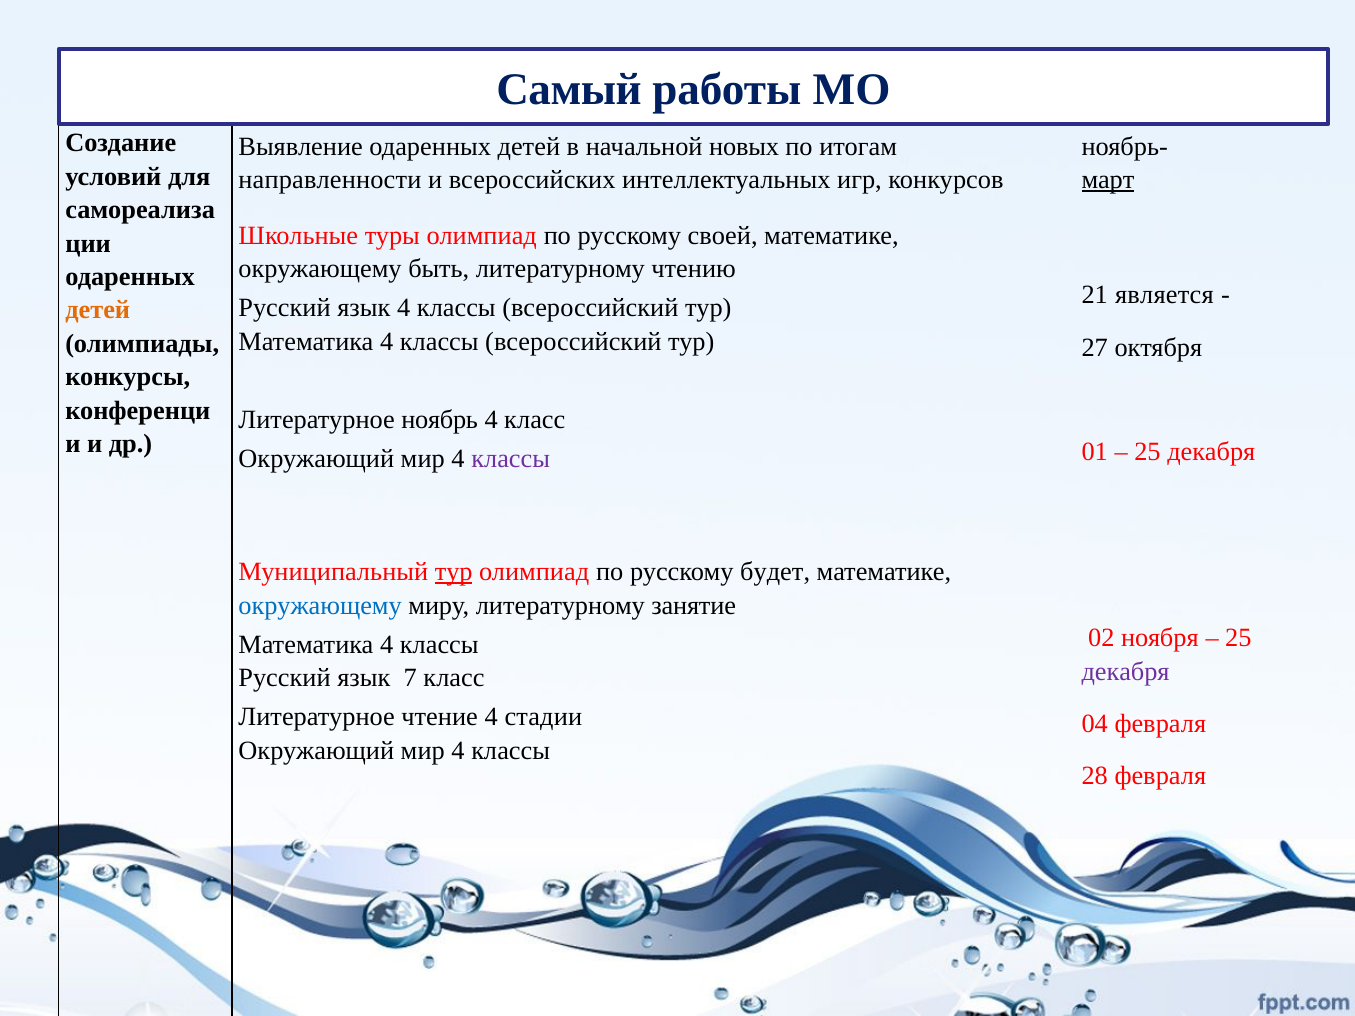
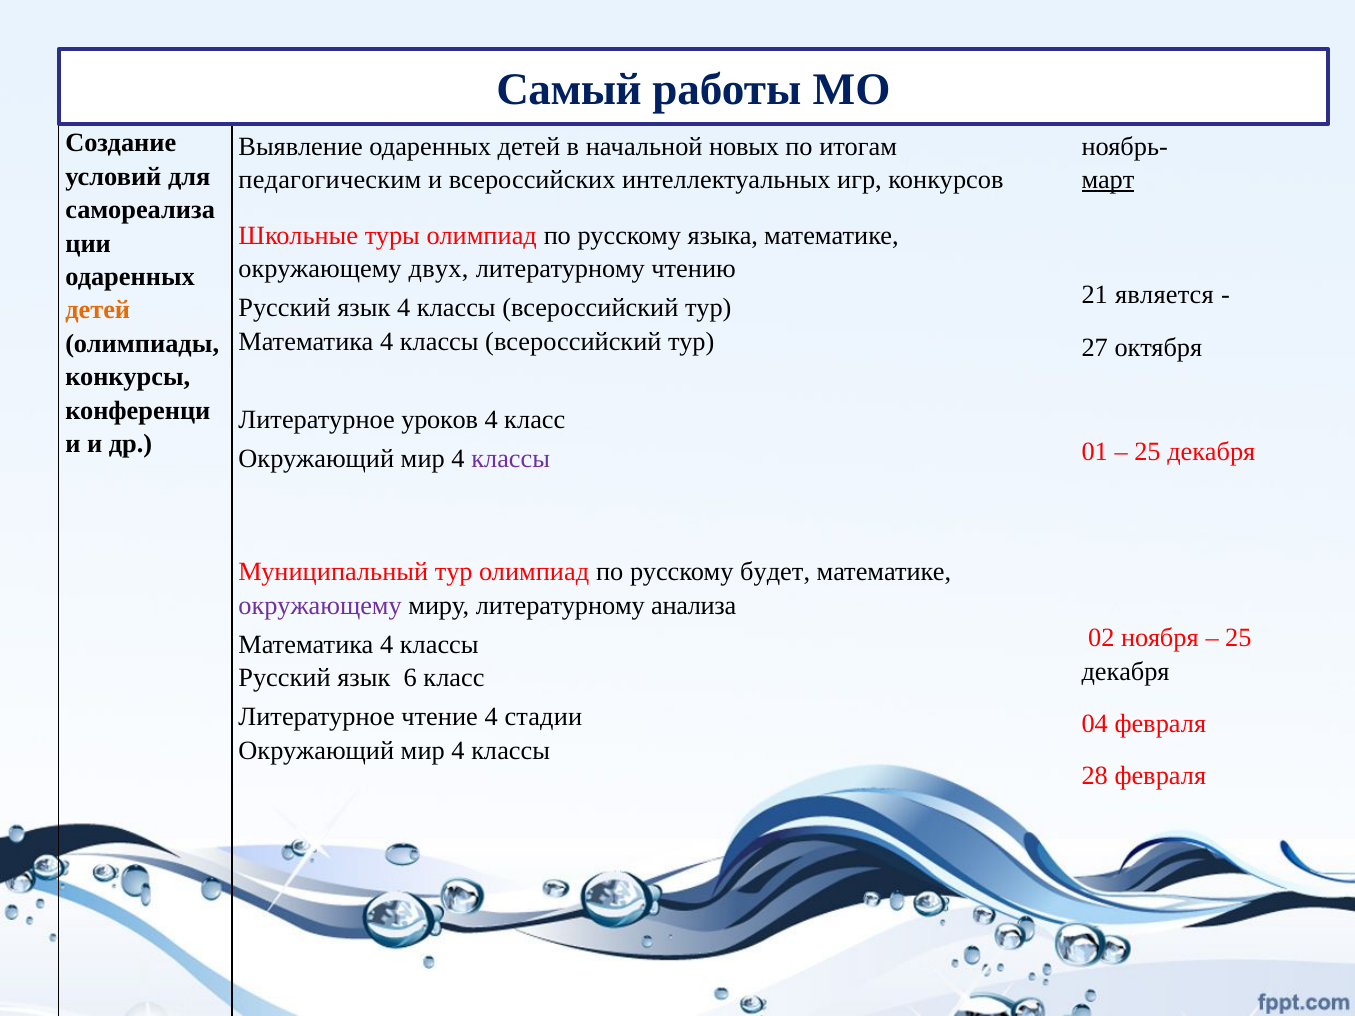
направленности: направленности -> педагогическим (330, 180)
своей: своей -> языка (723, 236)
быть: быть -> двух (439, 269)
ноябрь: ноябрь -> уроков (440, 420)
тур underline: present -> none (454, 572)
окружающему colour: blue -> purple (320, 606)
занятие: занятие -> анализа (694, 606)
декабря colour: purple -> black (1126, 672)
7: 7 -> 6 (410, 678)
